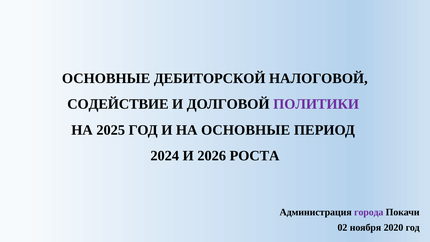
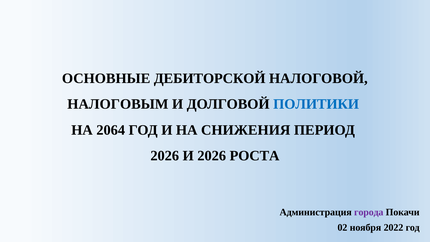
СОДЕЙСТВИЕ: СОДЕЙСТВИЕ -> НАЛОГОВЫМ (118, 104)
ПОЛИТИКИ colour: purple -> blue (316, 104)
2025: 2025 -> 2064 (111, 130)
НА ОСНОВНЫЕ: ОСНОВНЫЕ -> СНИЖЕНИЯ (246, 130)
2024: 2024 -> 2026 (165, 156)
2020: 2020 -> 2022 (393, 227)
